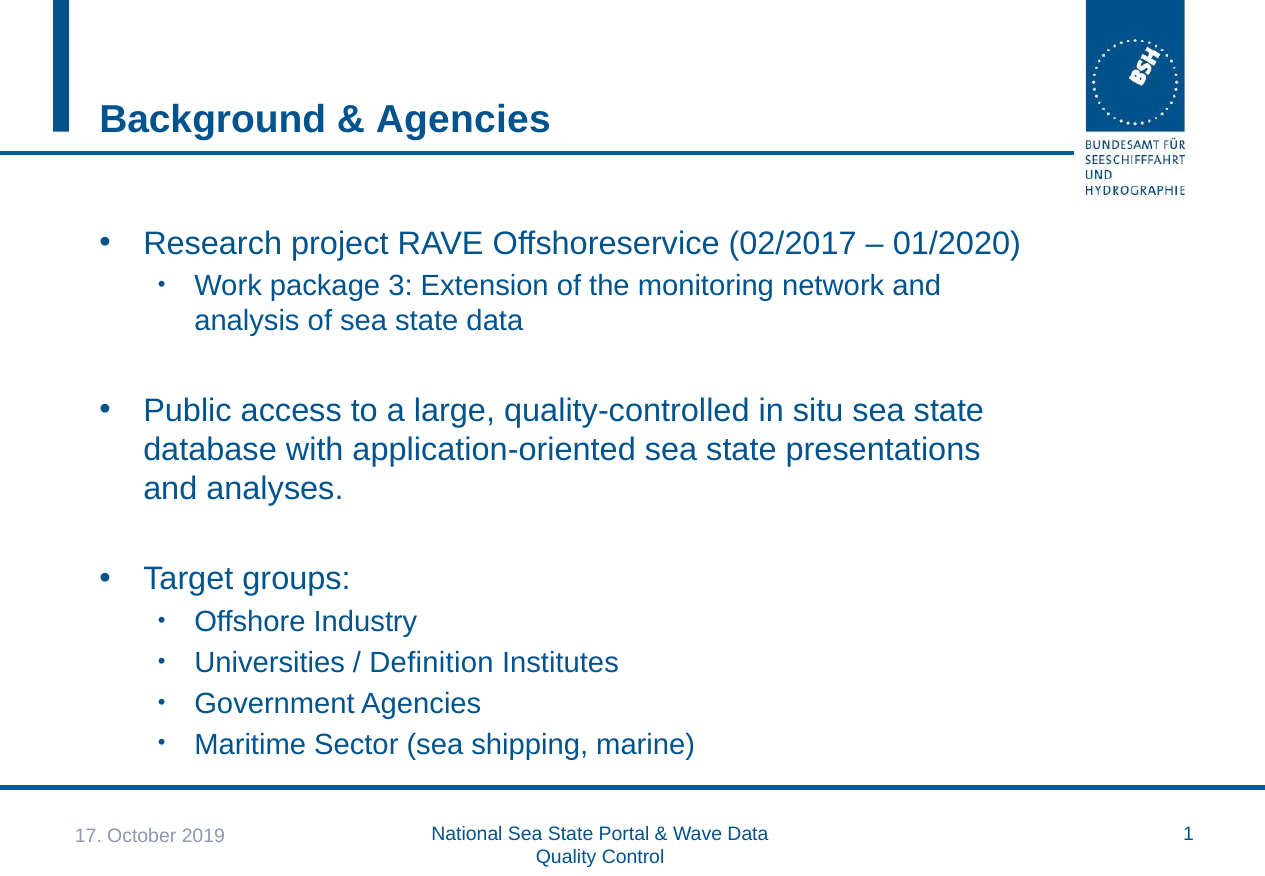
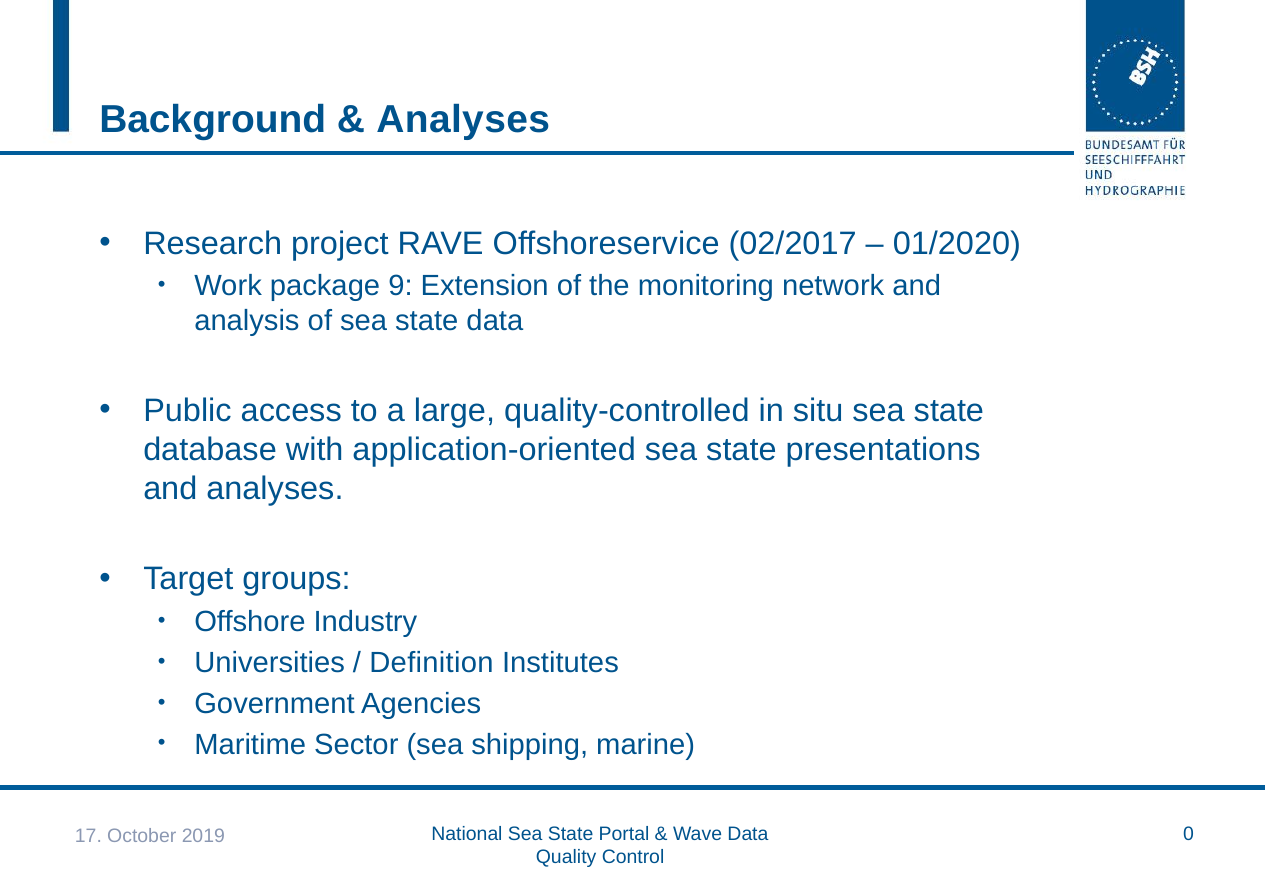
Agencies: Agencies -> Analyses (463, 119)
3: 3 -> 9 (400, 286)
1: 1 -> 0 (1189, 834)
